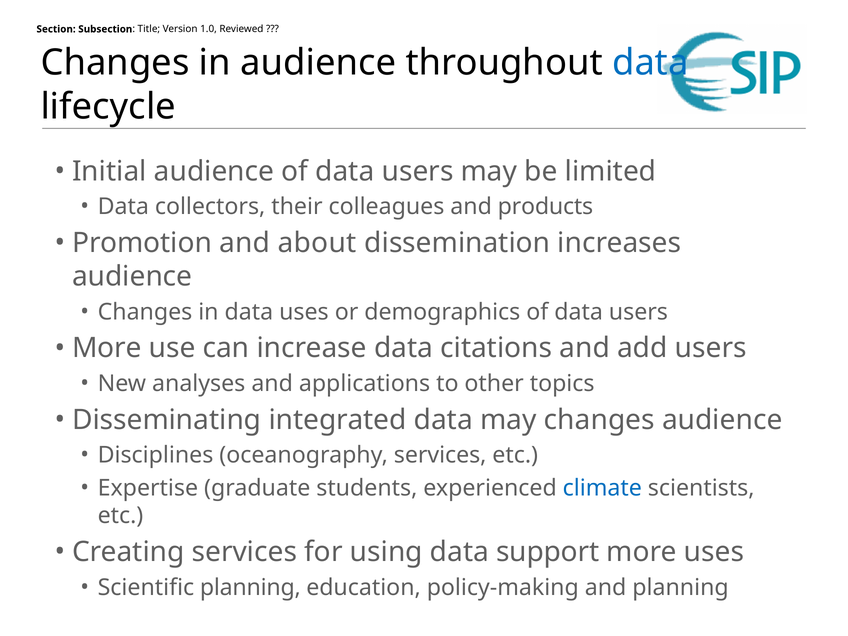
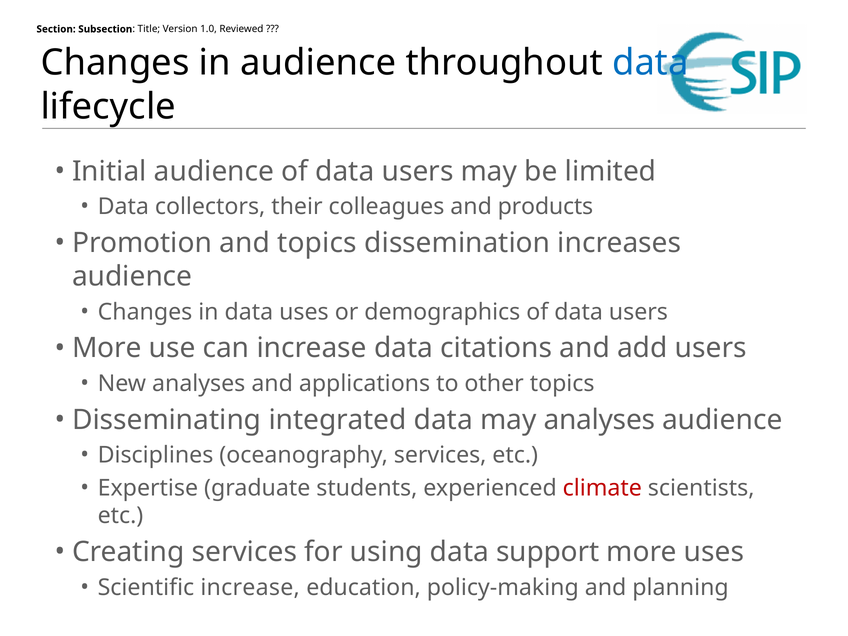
and about: about -> topics (317, 243)
may changes: changes -> analyses (599, 420)
climate colour: blue -> red (602, 488)
Scientific planning: planning -> increase (250, 587)
